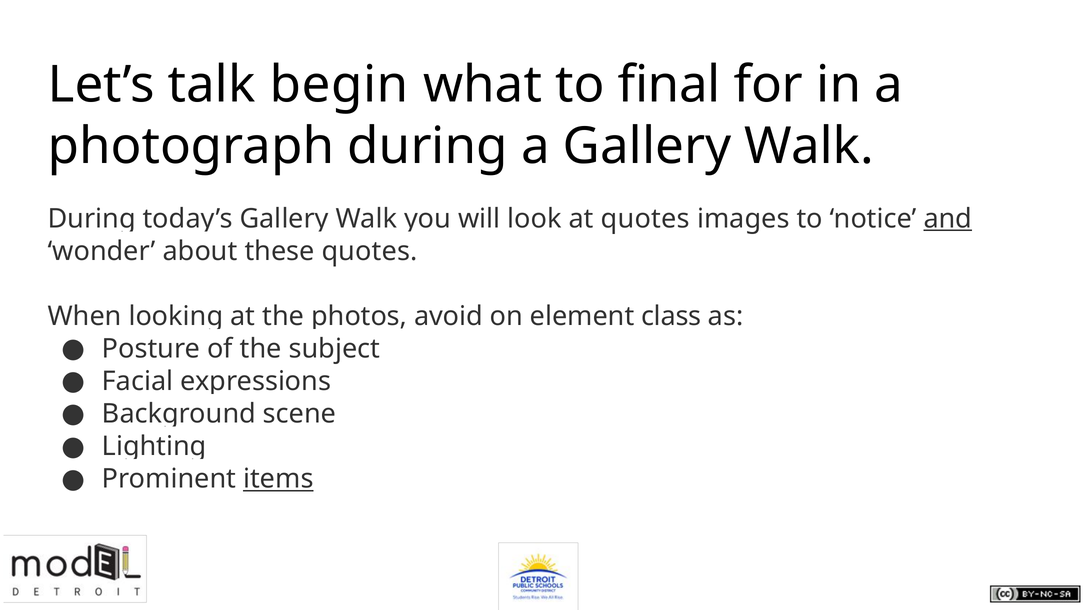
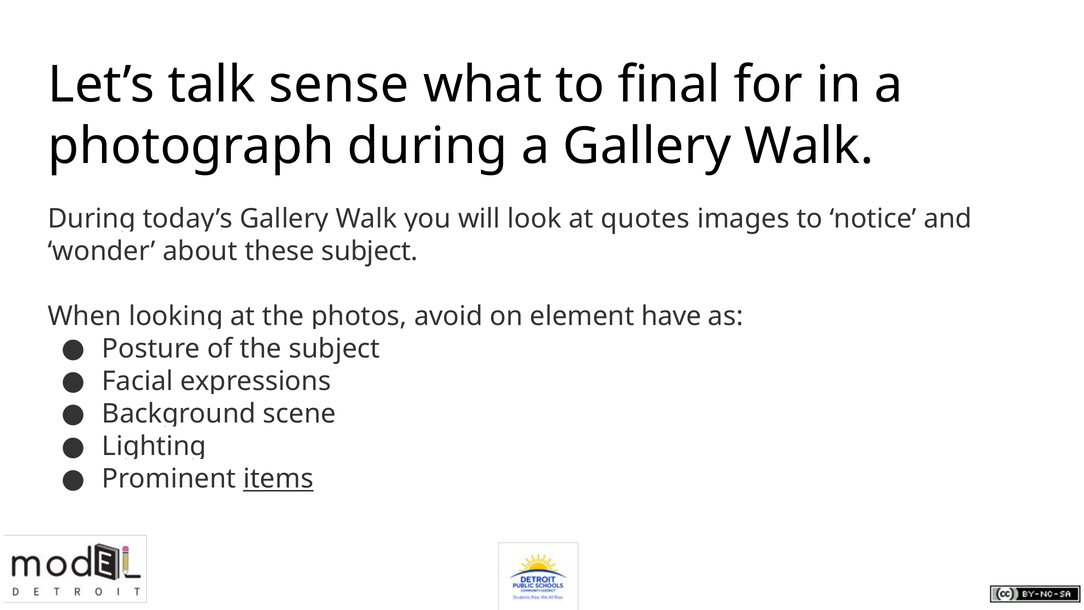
begin: begin -> sense (339, 85)
and underline: present -> none (948, 219)
these quotes: quotes -> subject (370, 251)
class: class -> have (671, 316)
